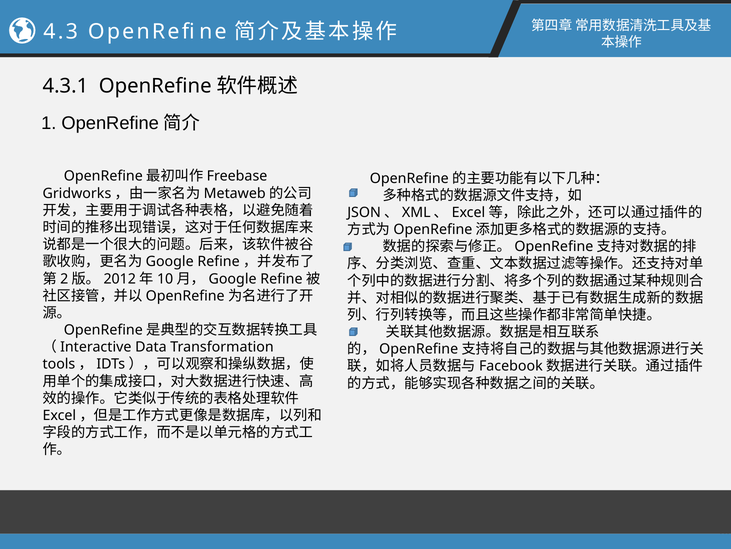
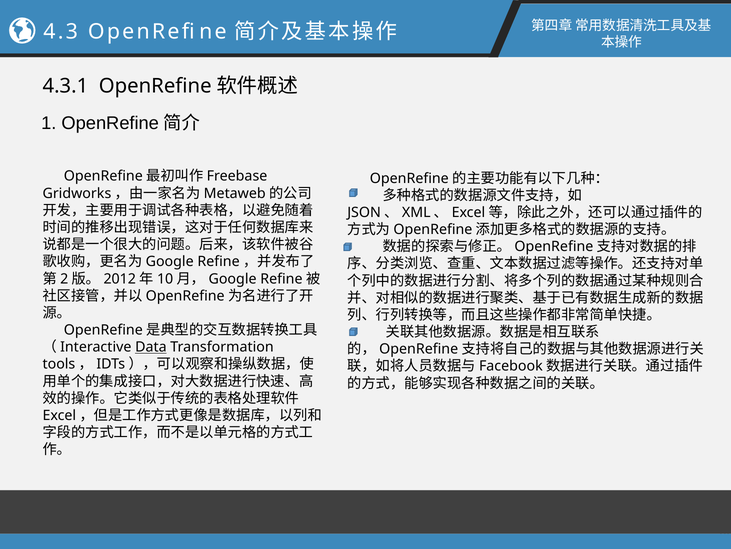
Data underline: none -> present (151, 347)
